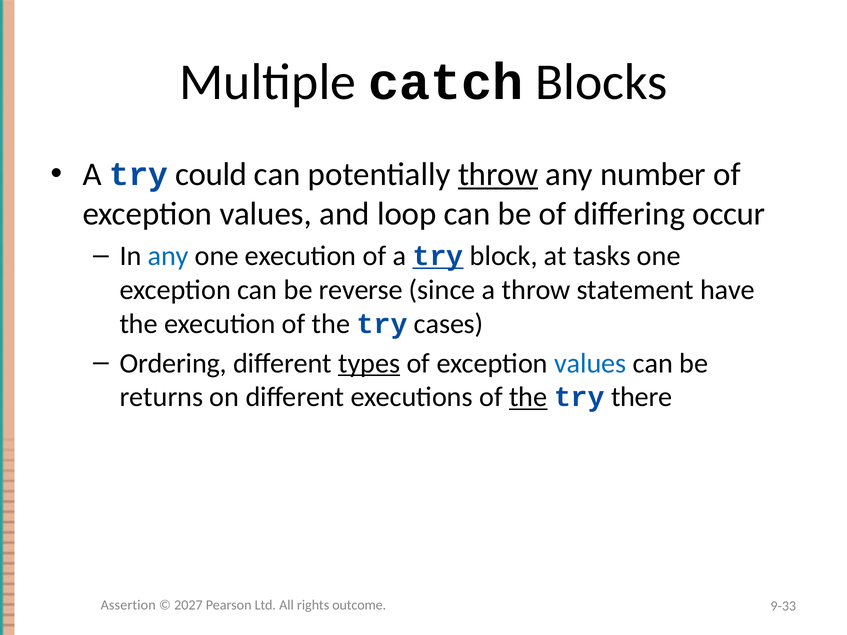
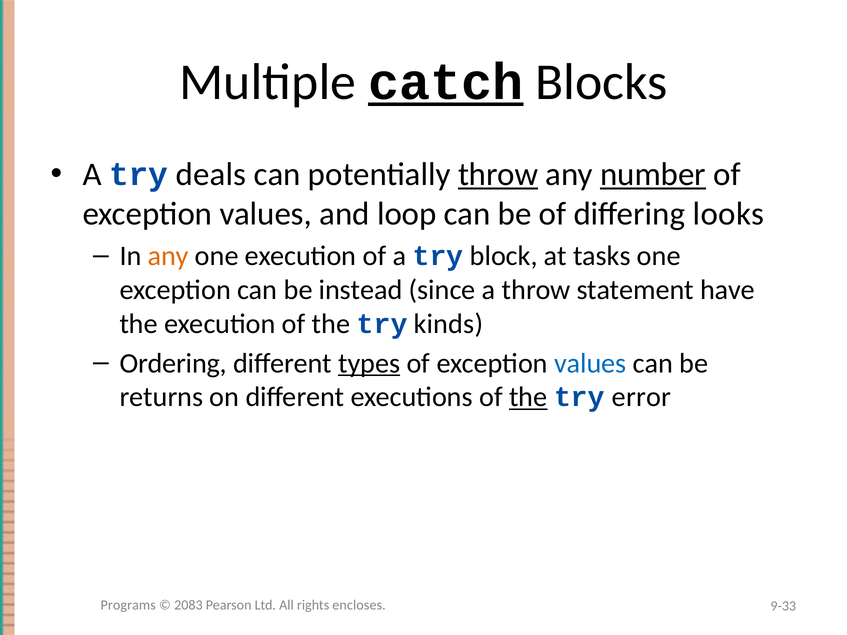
catch underline: none -> present (446, 82)
could: could -> deals (211, 175)
number underline: none -> present (653, 175)
occur: occur -> looks (728, 214)
any colour: blue -> orange (168, 256)
try underline: present -> none (438, 256)
reverse: reverse -> instead (361, 290)
cases: cases -> kinds (449, 324)
there: there -> error (642, 397)
Assertion: Assertion -> Programs (128, 605)
2027: 2027 -> 2083 (188, 605)
outcome: outcome -> encloses (359, 605)
